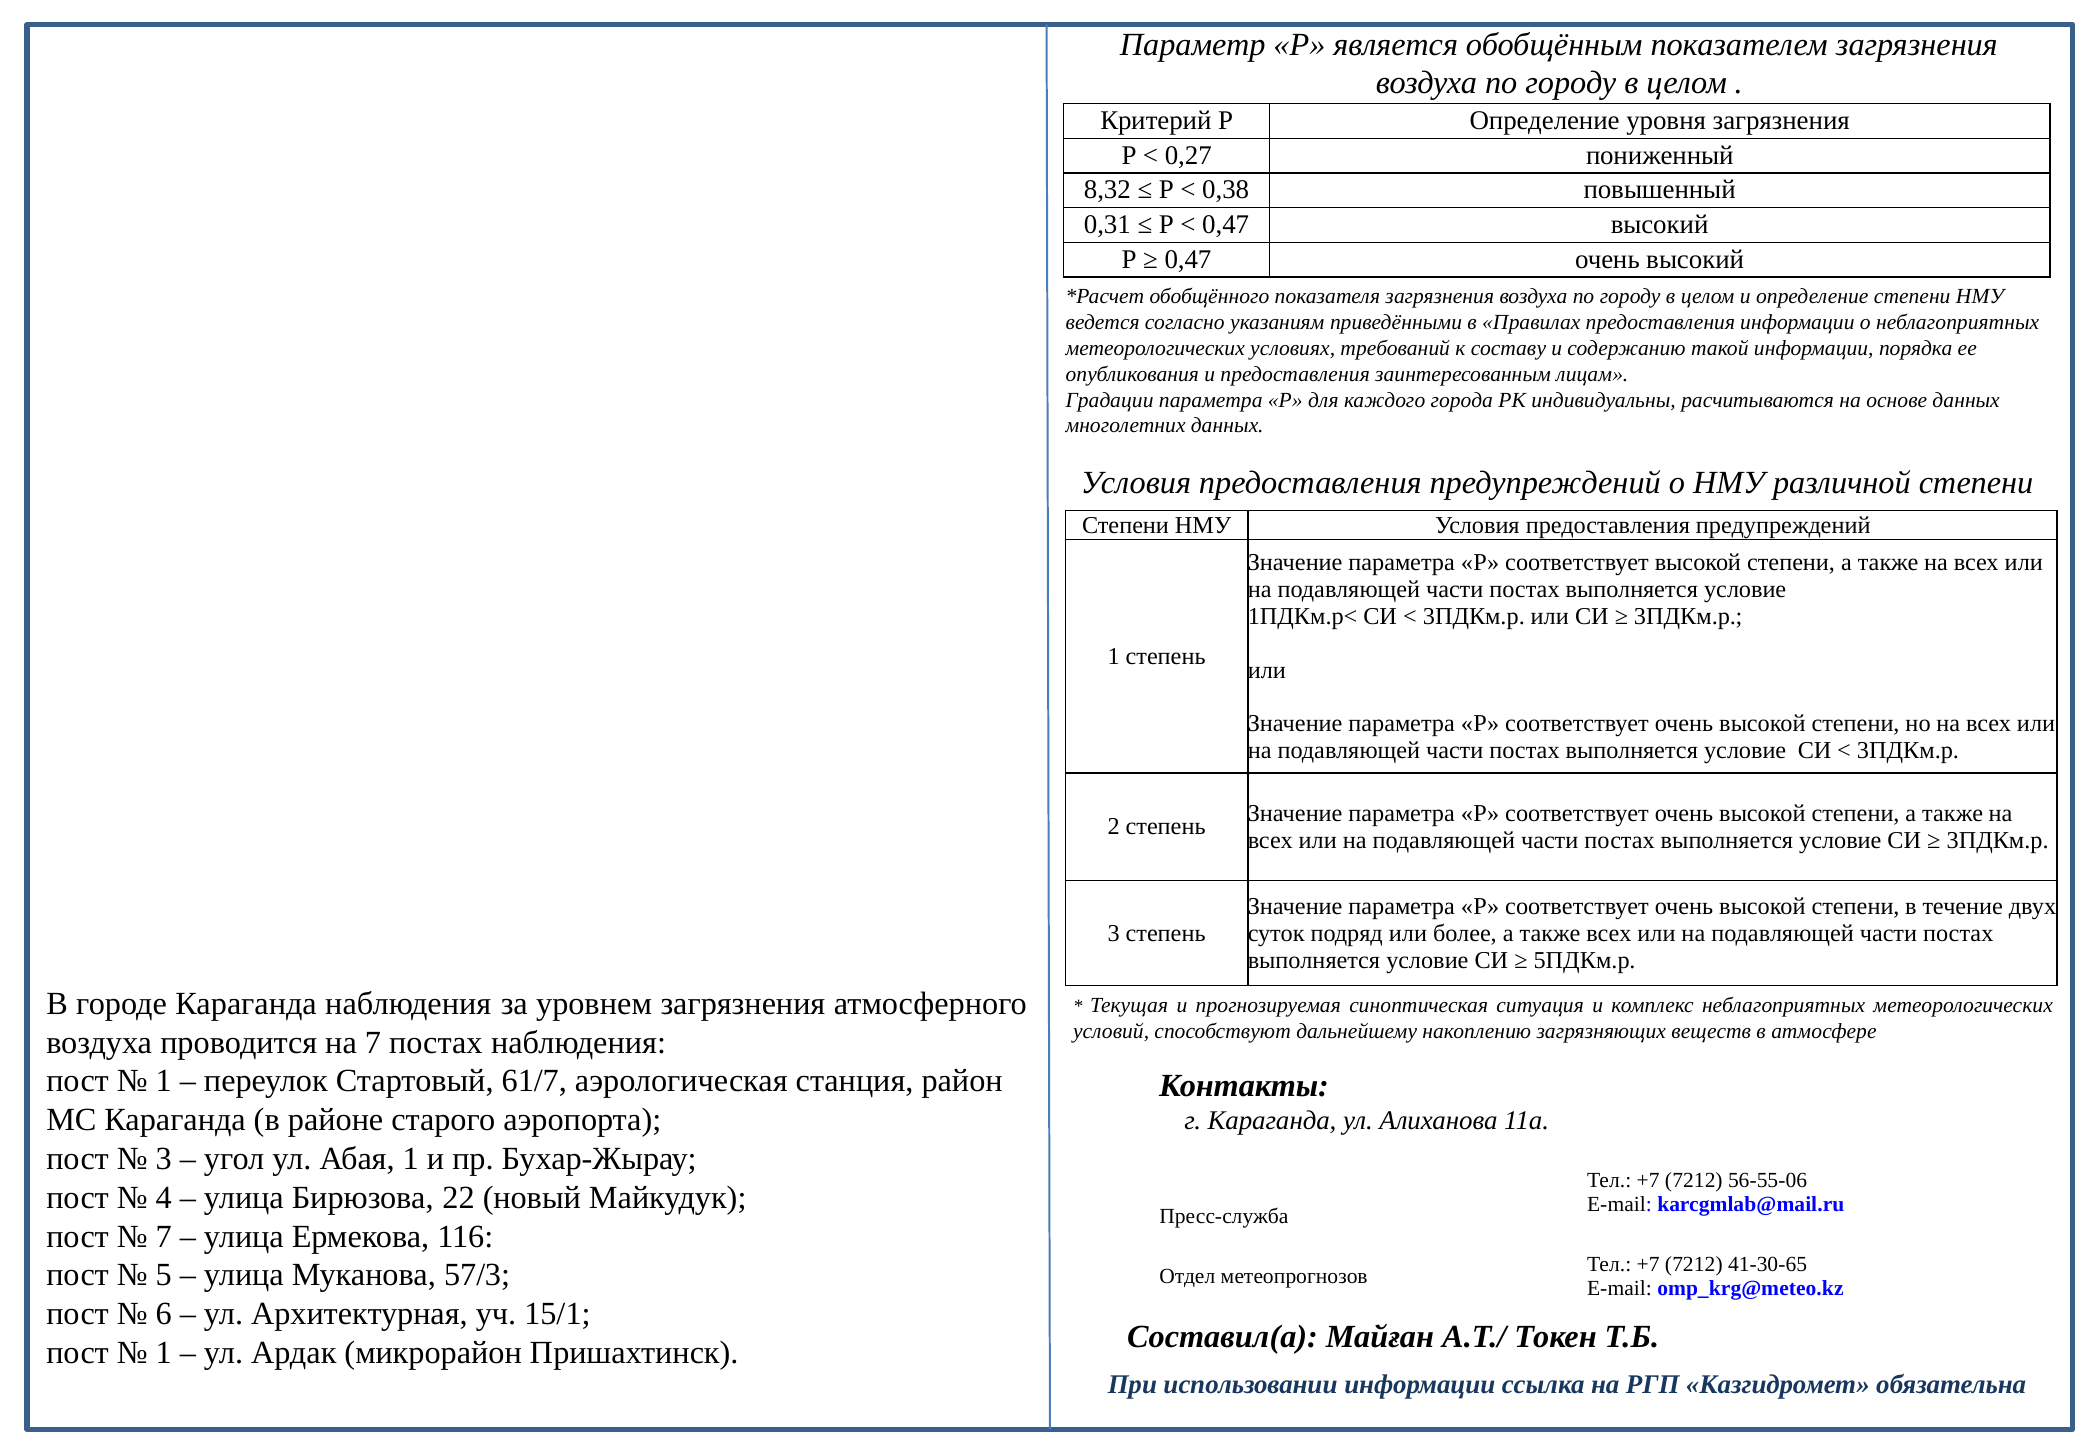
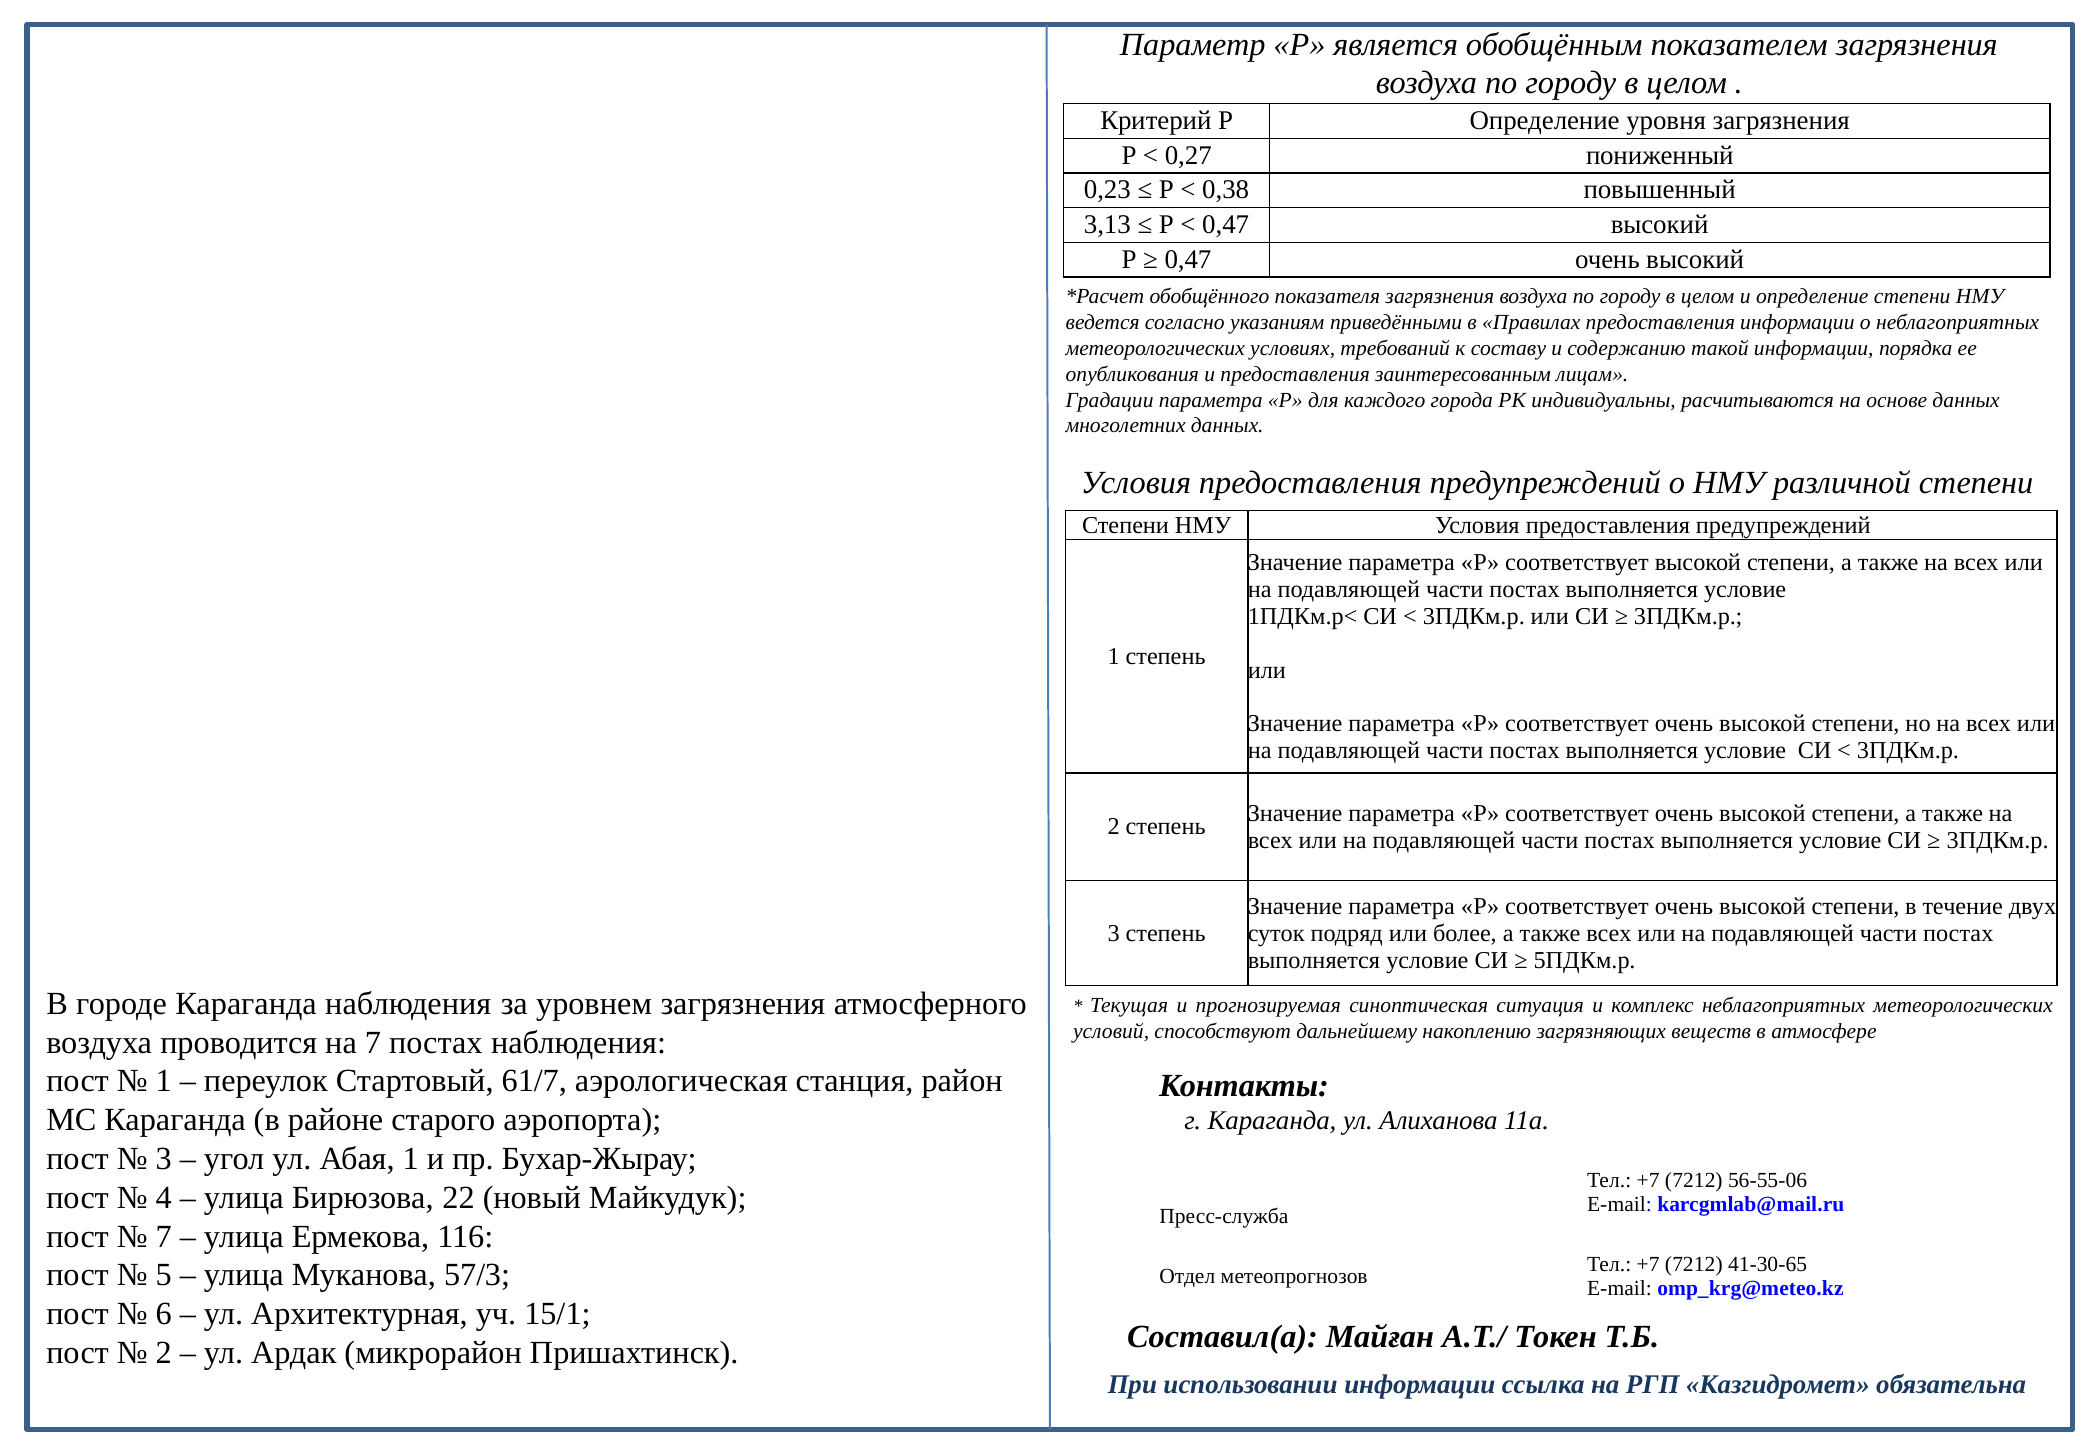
8,32: 8,32 -> 0,23 (1107, 190)
0,31: 0,31 -> 3,13 (1107, 225)
1: 1 -> 2 (164, 1353)
